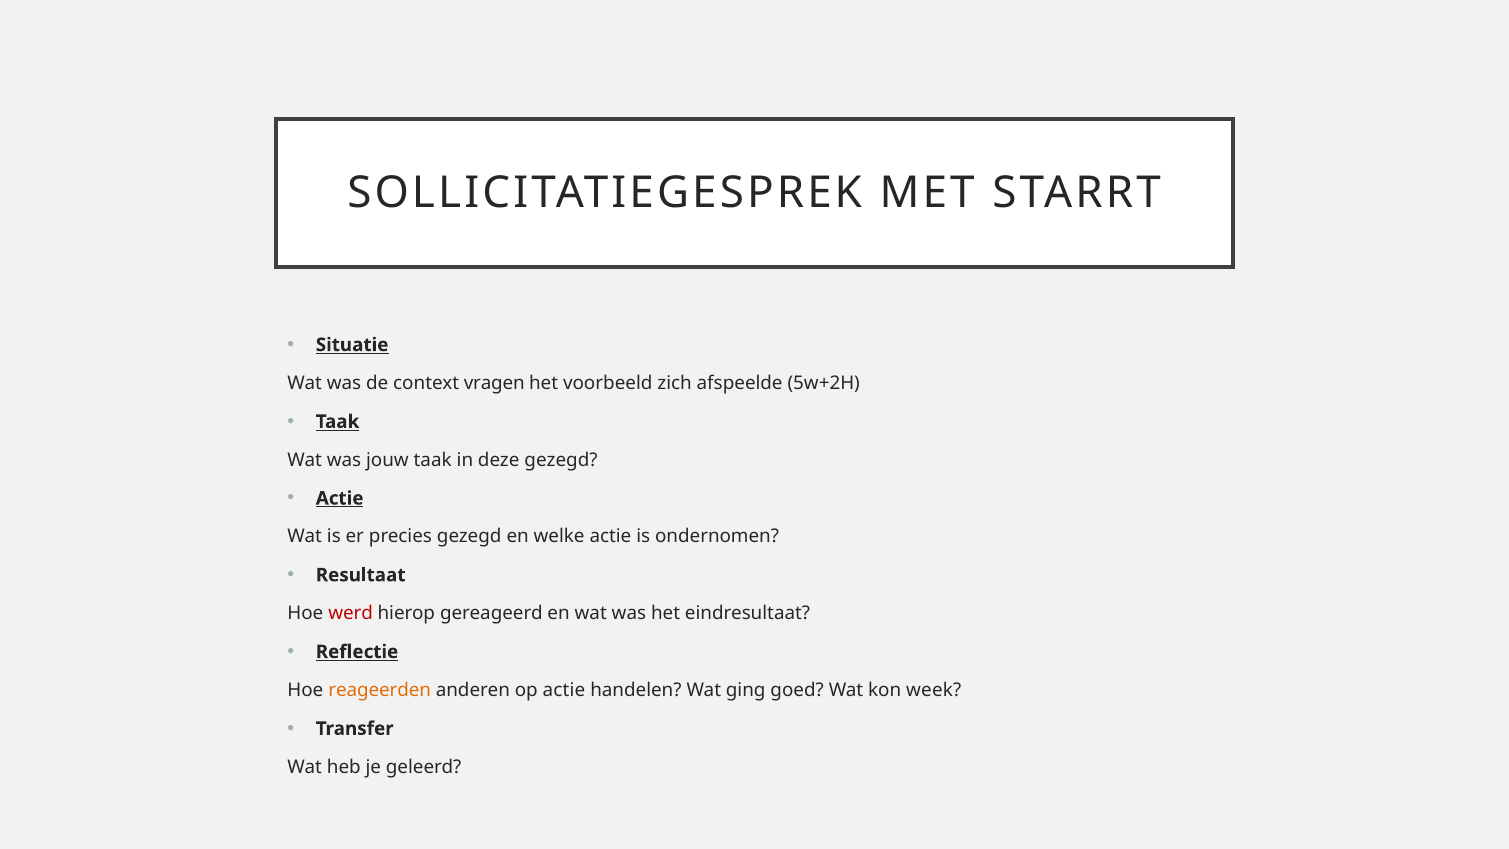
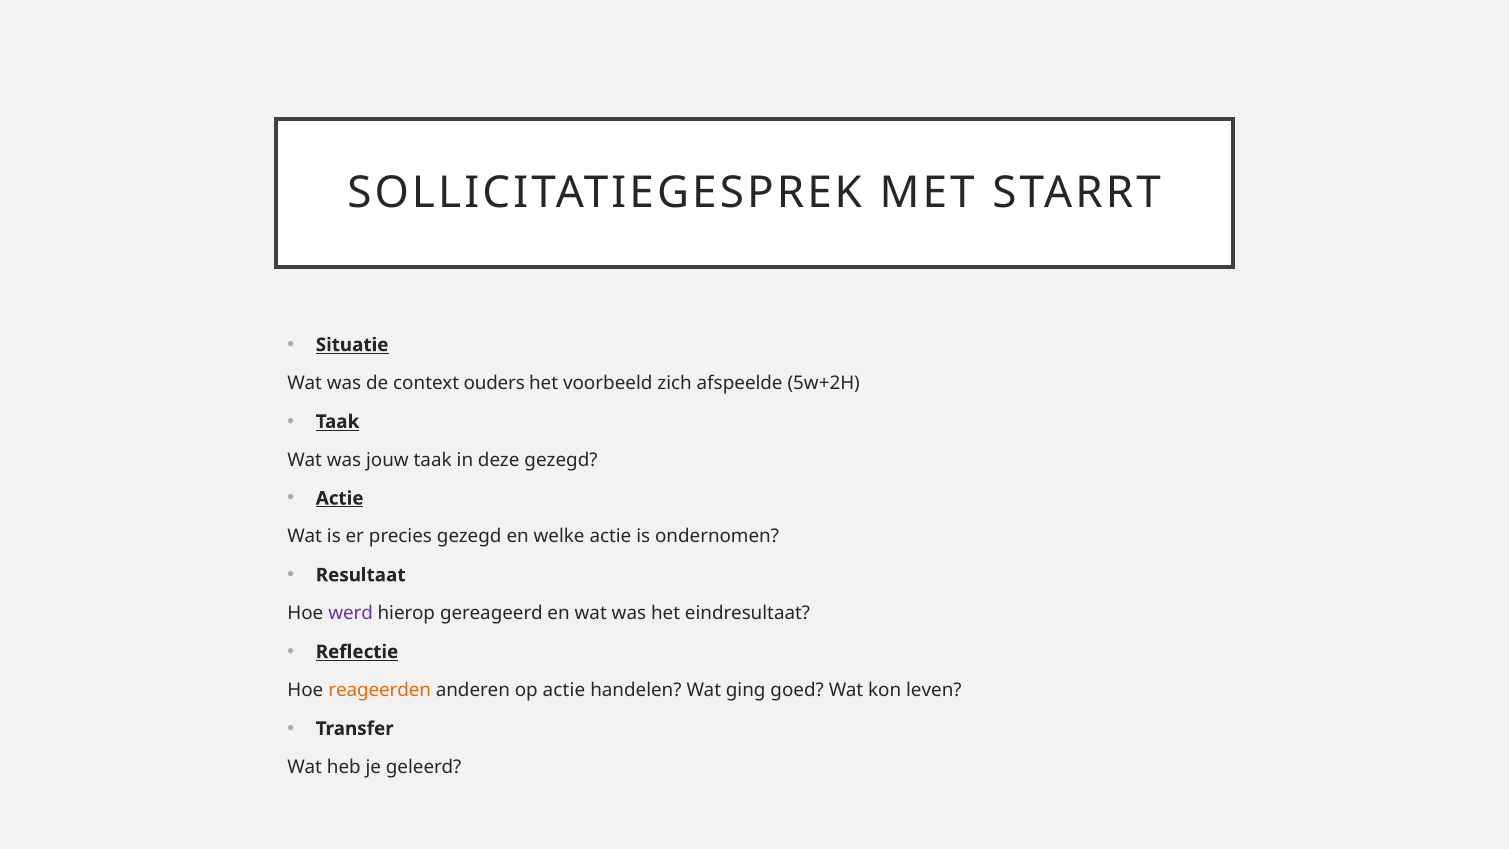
vragen: vragen -> ouders (494, 383)
werd colour: red -> purple (351, 613)
week: week -> leven (934, 690)
